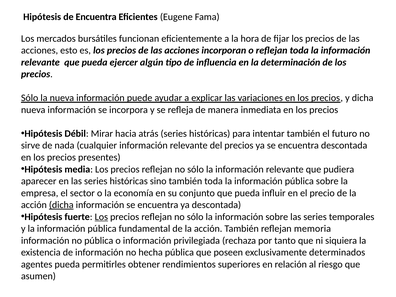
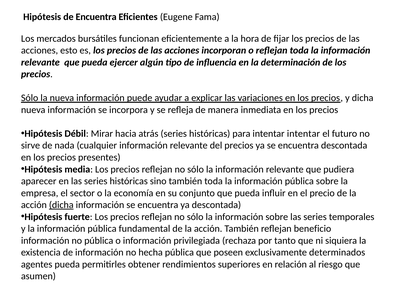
intentar también: también -> intentar (303, 134)
Los underline: present -> none (101, 217)
memoria: memoria -> beneficio (313, 229)
